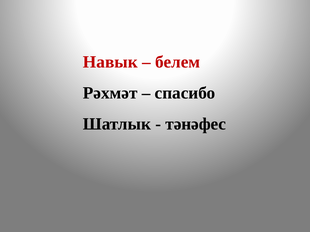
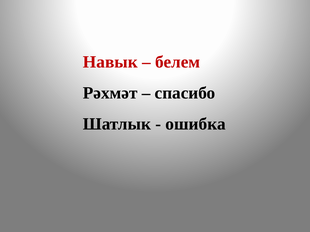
тәнәфес: тәнәфес -> ошибка (196, 124)
